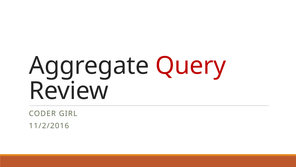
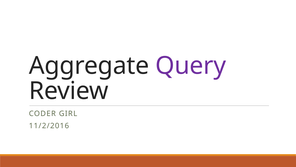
Query colour: red -> purple (191, 66)
